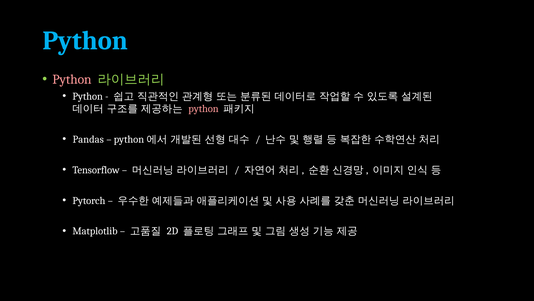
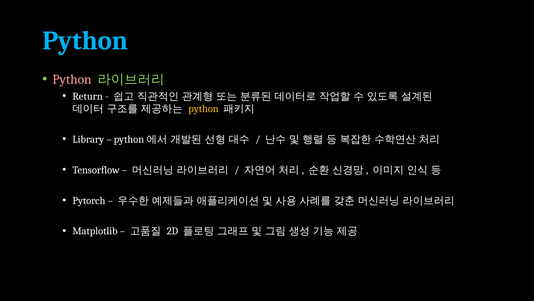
Python: Python -> Return (88, 96)
python colour: pink -> yellow (204, 109)
Pandas: Pandas -> Library (88, 139)
